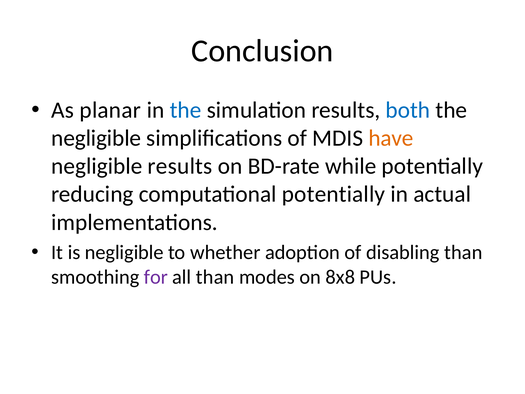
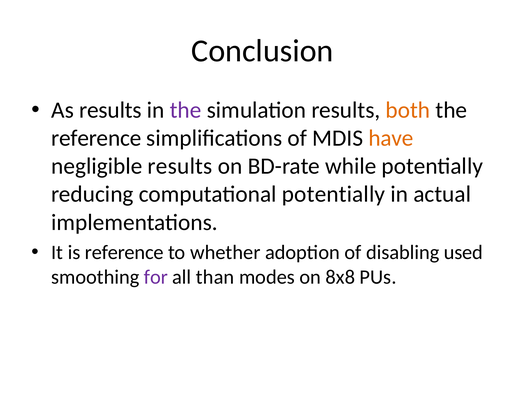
As planar: planar -> results (110, 110)
the colour: blue -> purple (186, 110)
both colour: blue -> orange (408, 110)
negligible: negligible -> reference (96, 138)
is negligible: negligible -> reference (124, 252)
disabling than: than -> used (463, 252)
